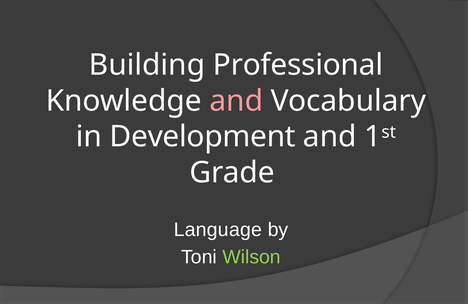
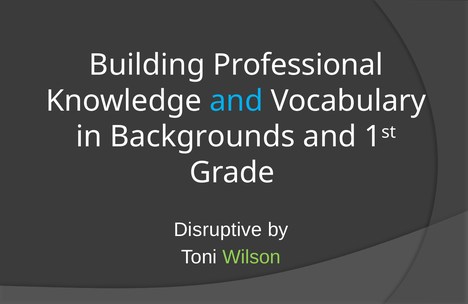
and colour: pink -> light blue (236, 101)
Development: Development -> Backgrounds (202, 137)
Language: Language -> Disruptive (218, 230)
